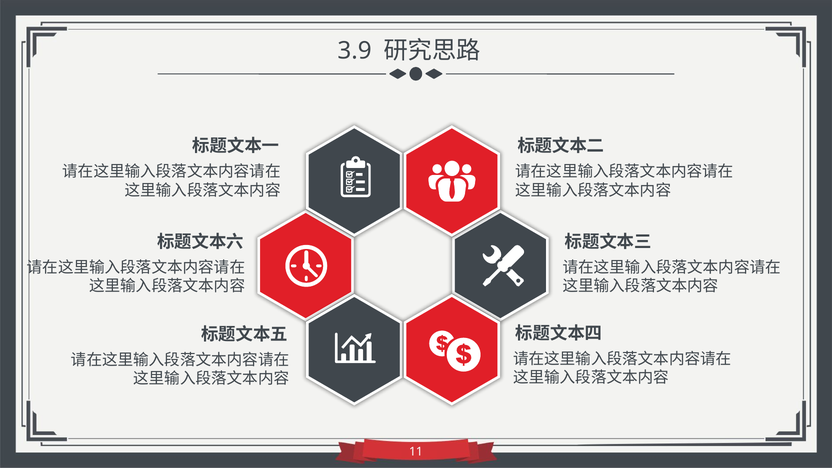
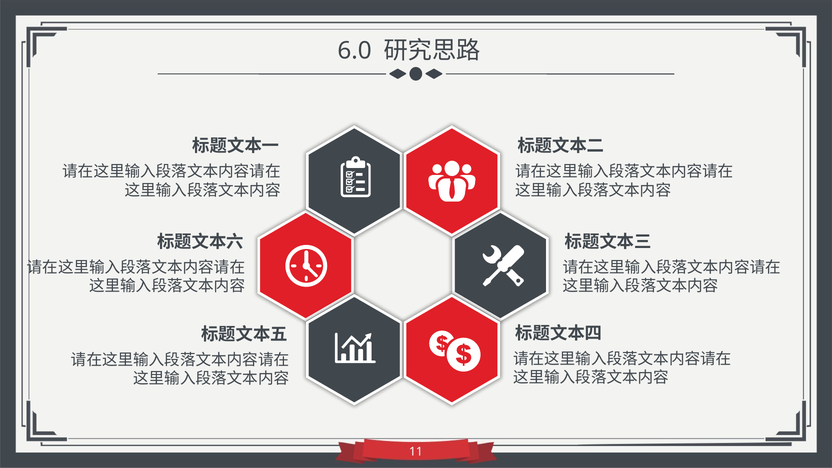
3.9: 3.9 -> 6.0 (355, 51)
